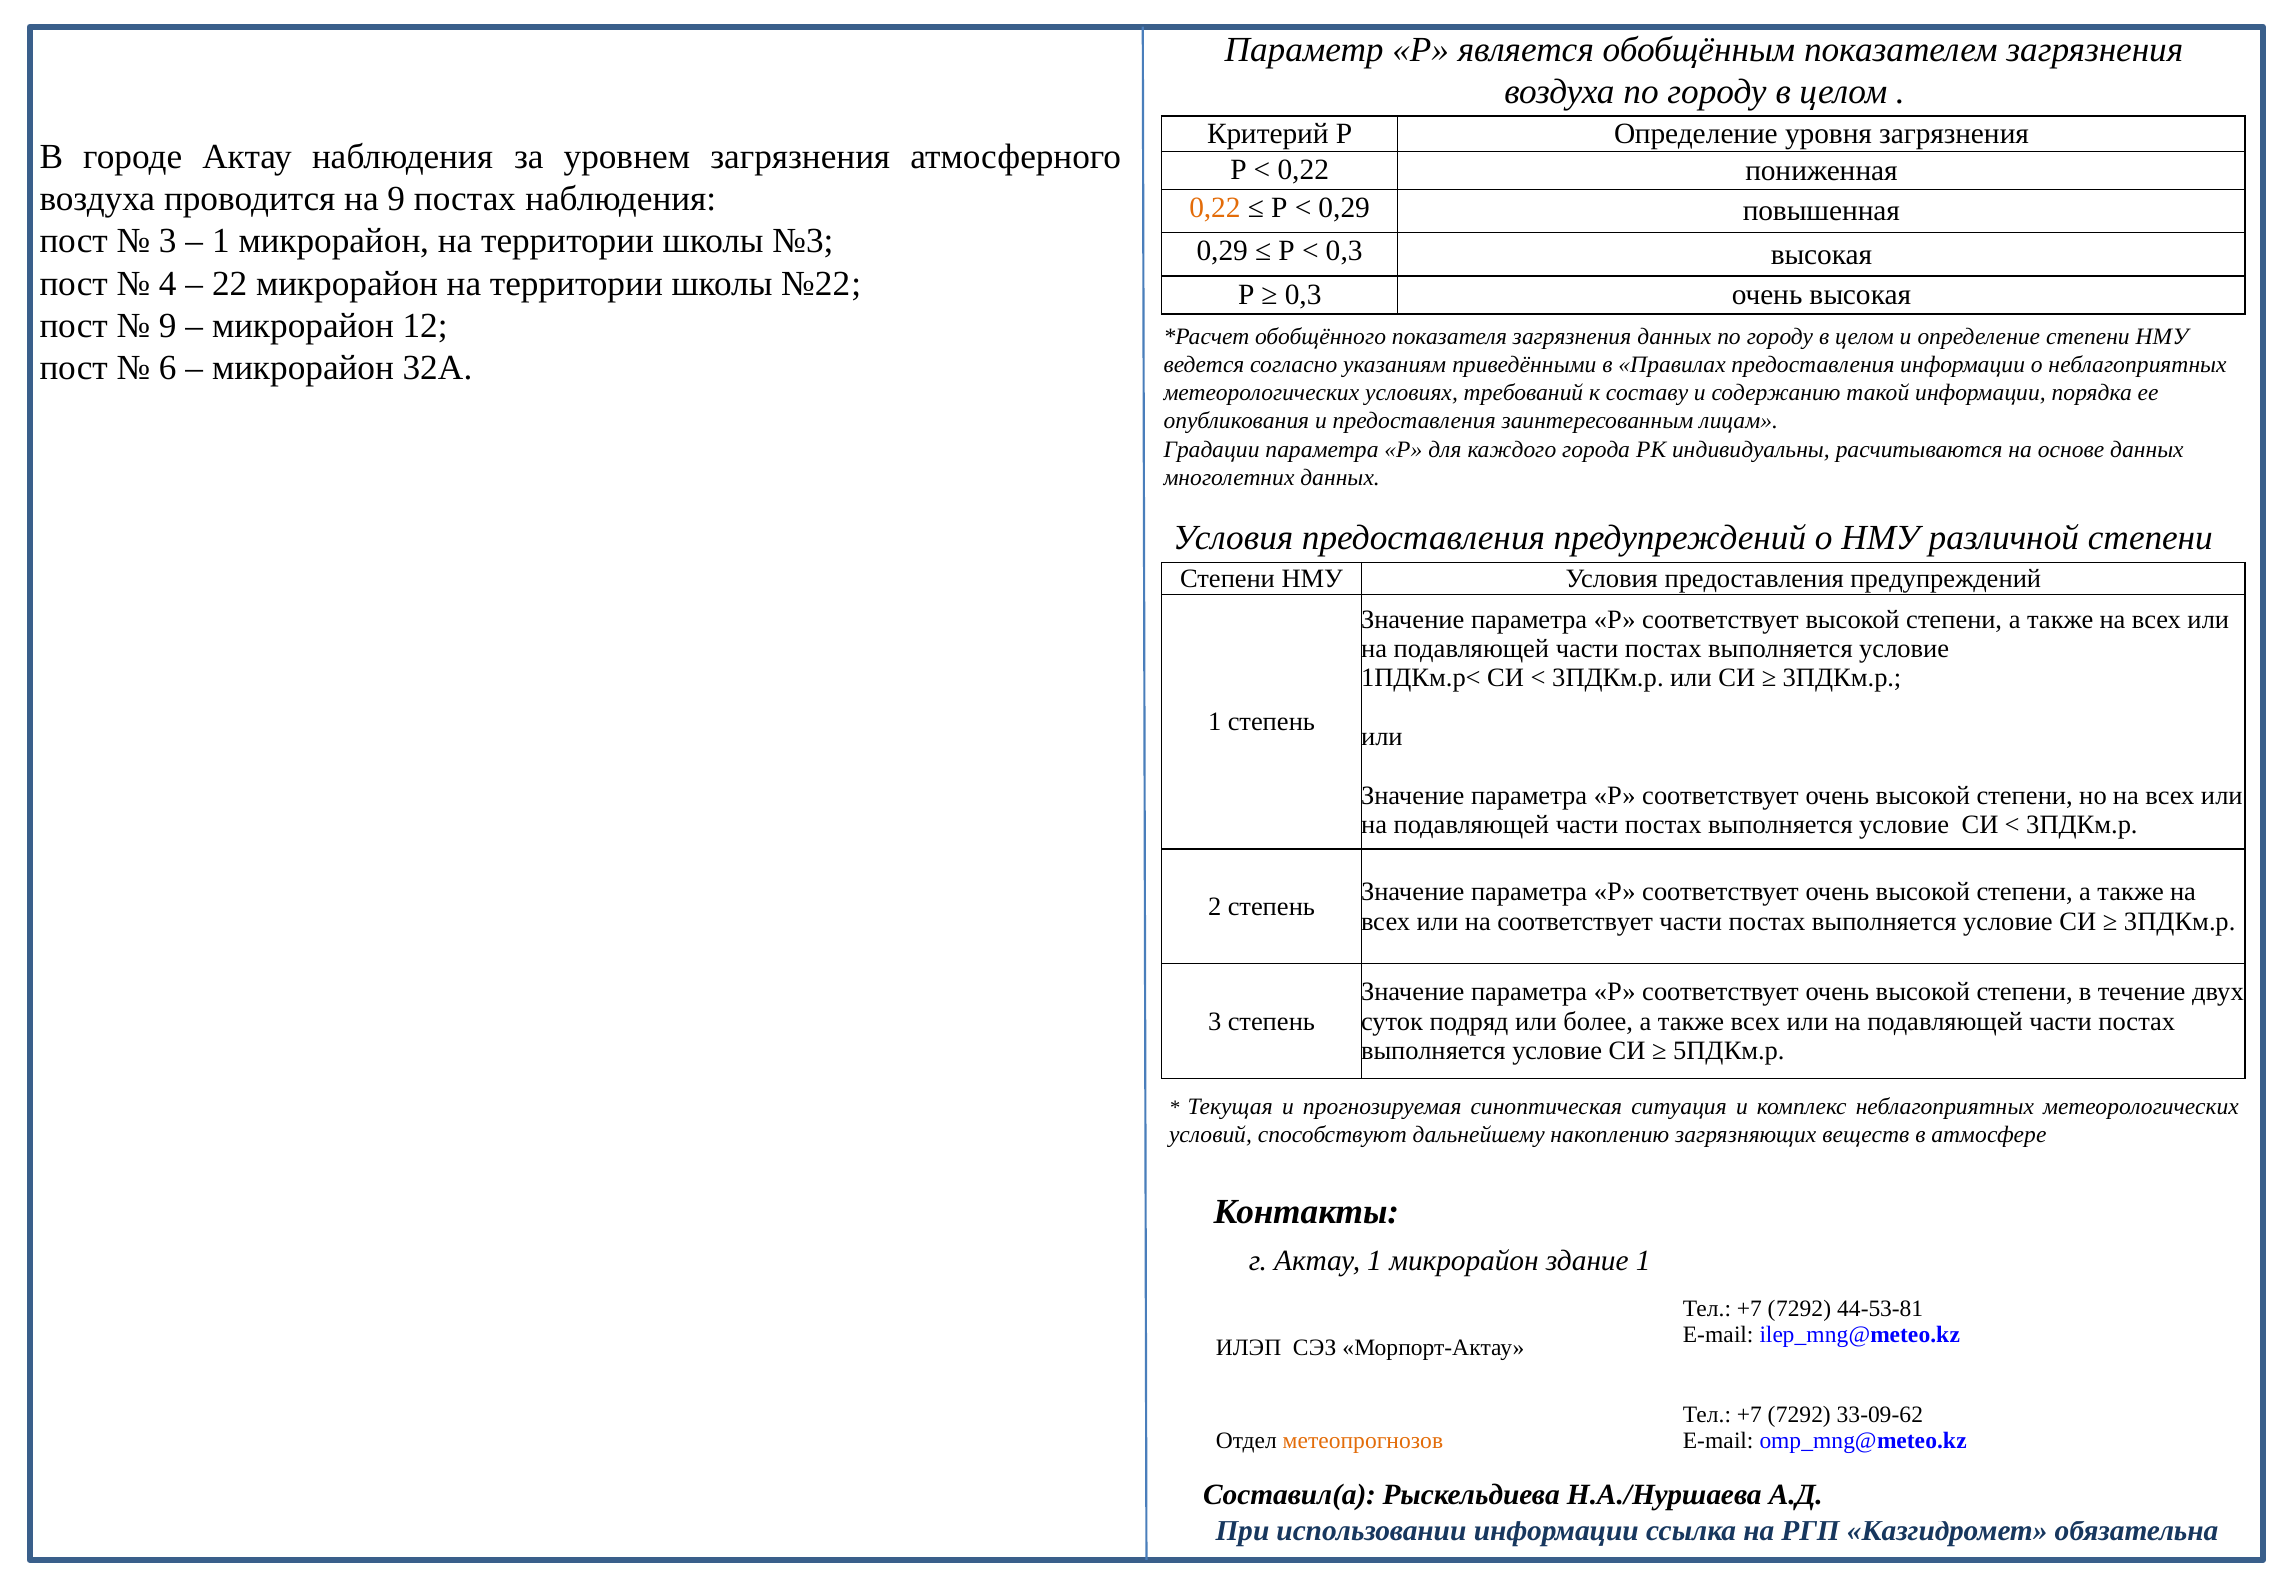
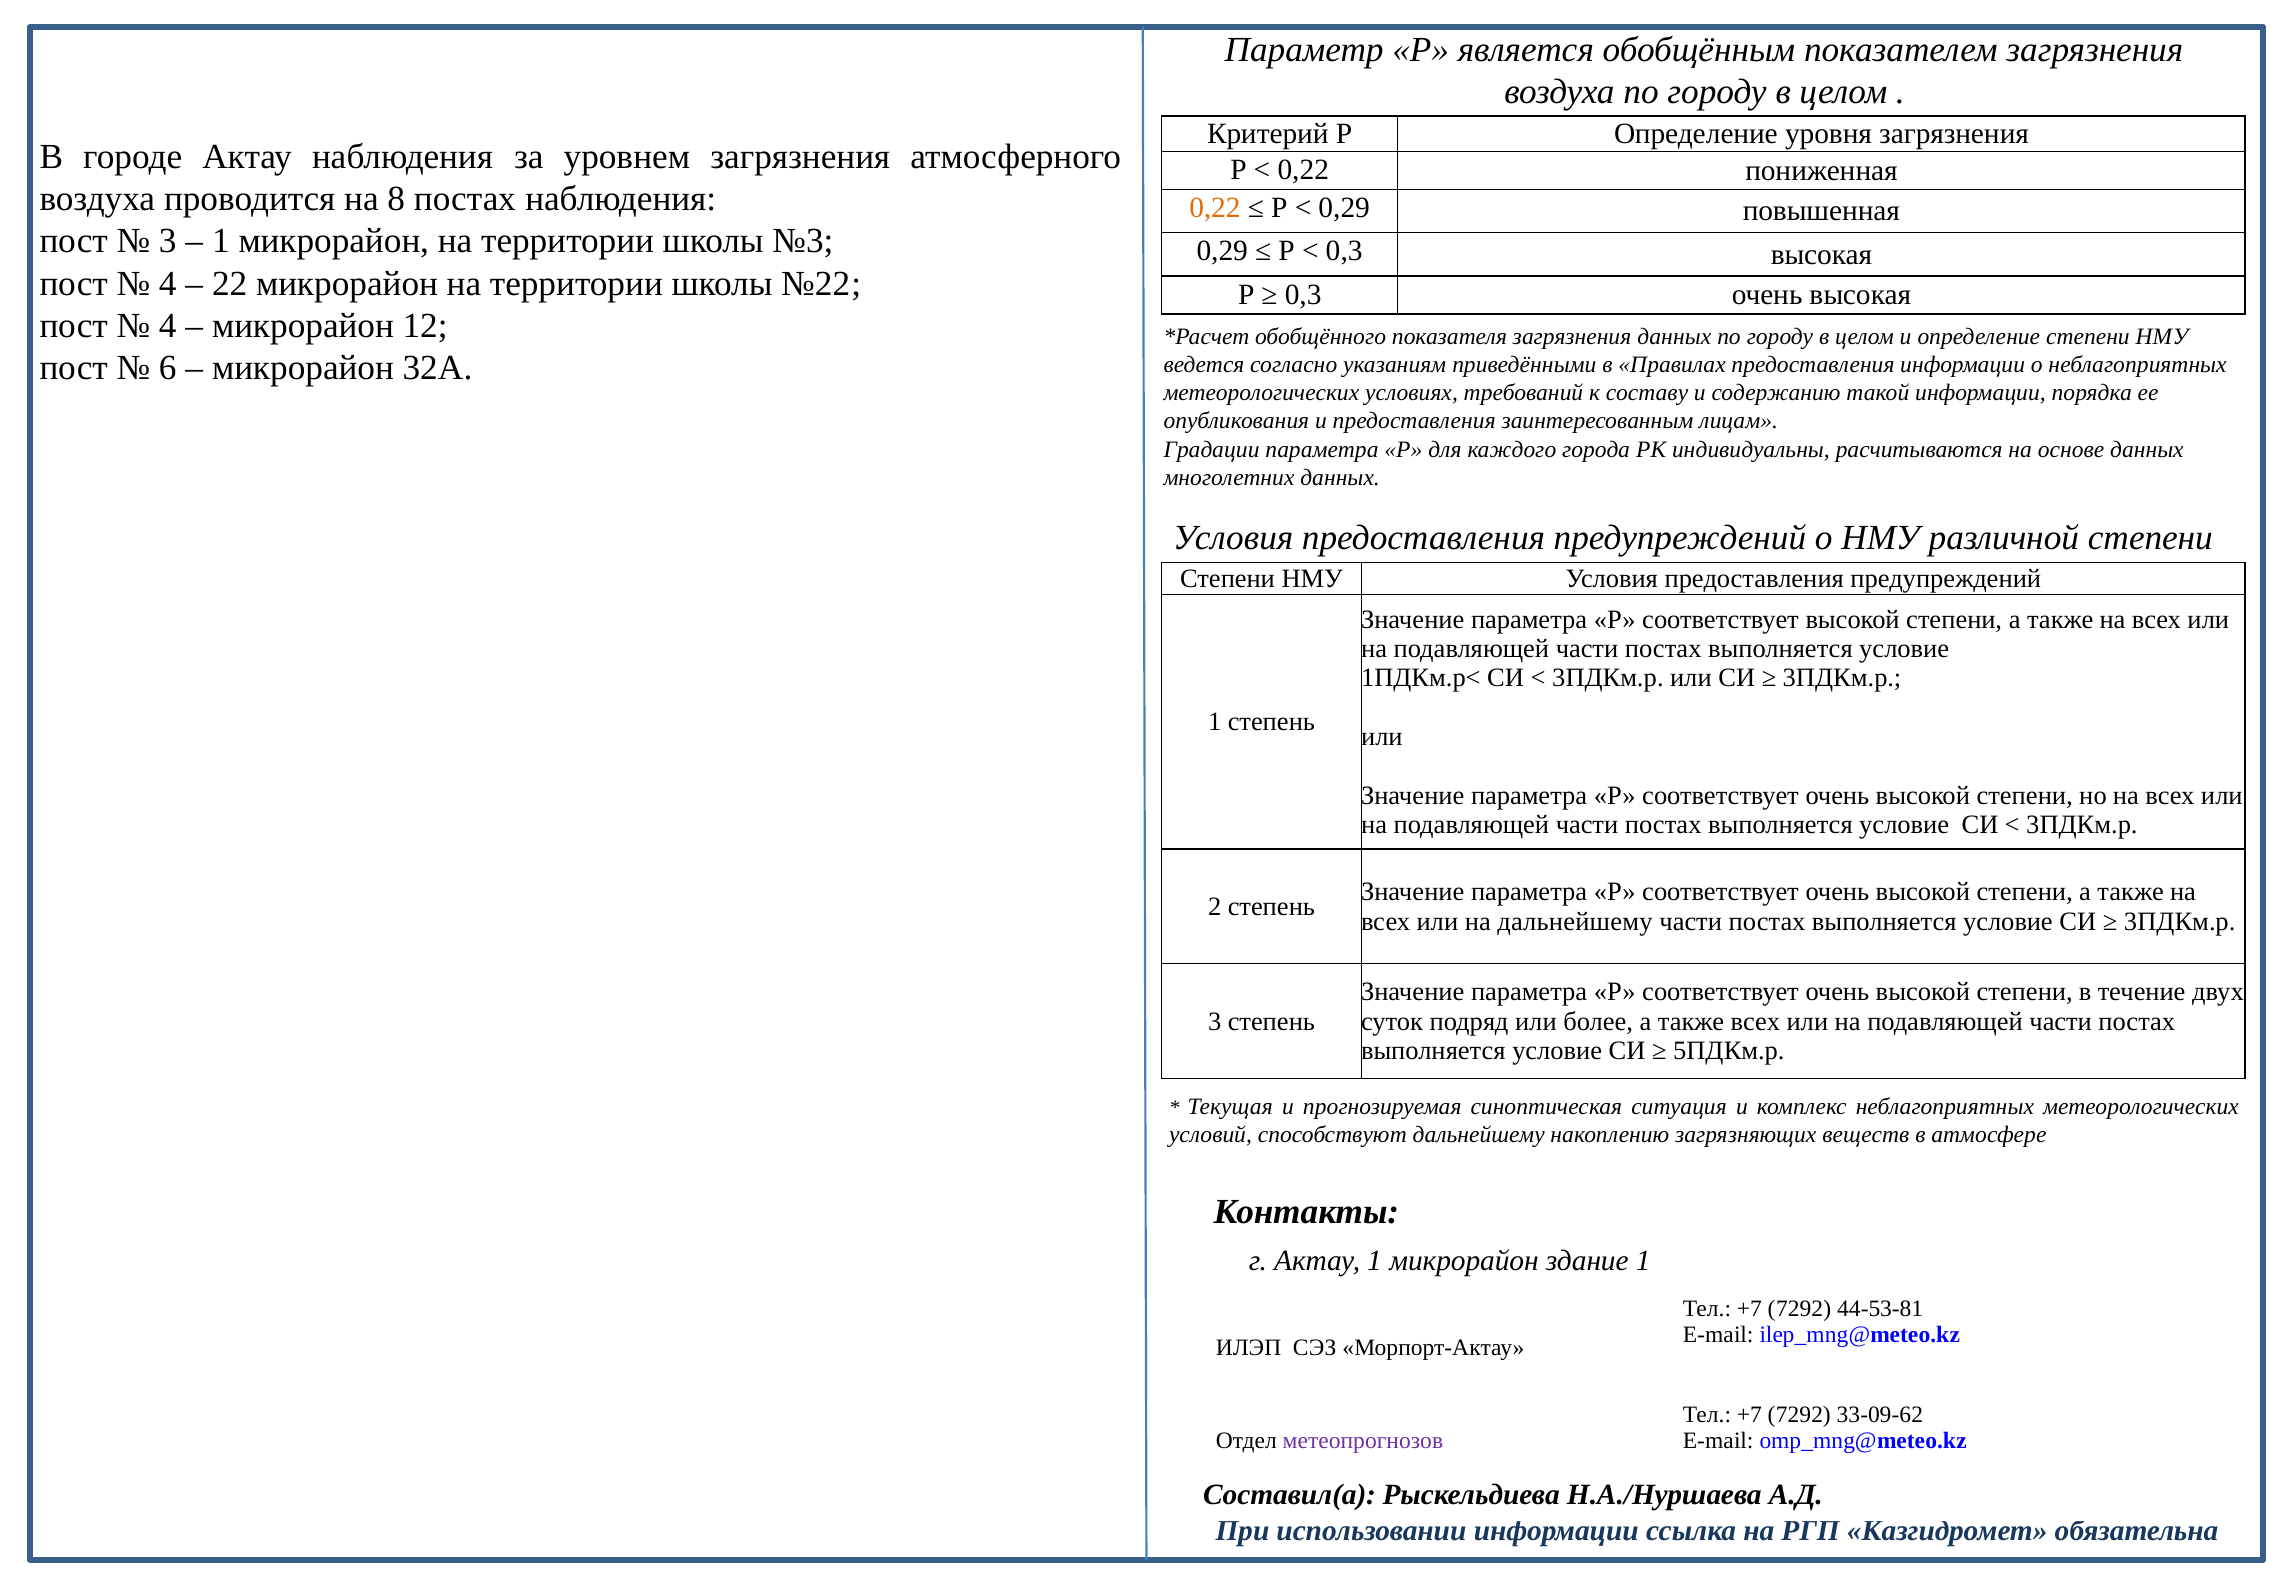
на 9: 9 -> 8 (396, 199)
9: 9 -> 4 (168, 326)
на соответствует: соответствует -> дальнейшему (1575, 922)
метеопрогнозов colour: orange -> purple (1363, 1441)
